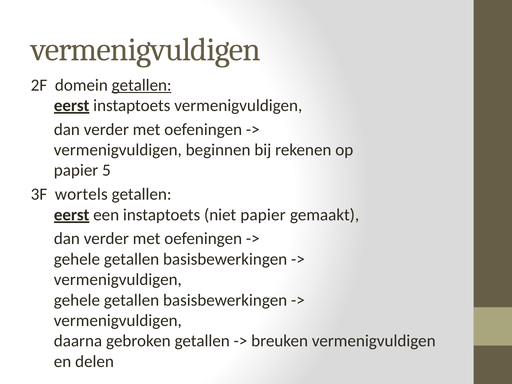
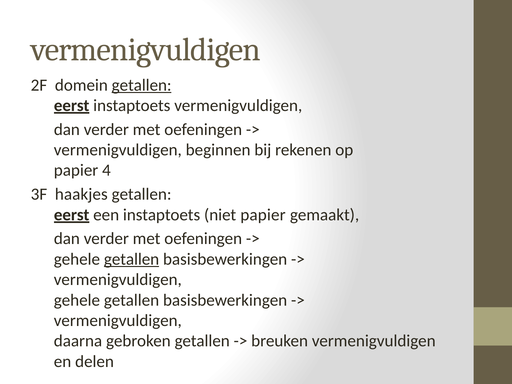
5: 5 -> 4 (106, 170)
wortels: wortels -> haakjes (81, 194)
getallen underline: none -> present (132, 259)
